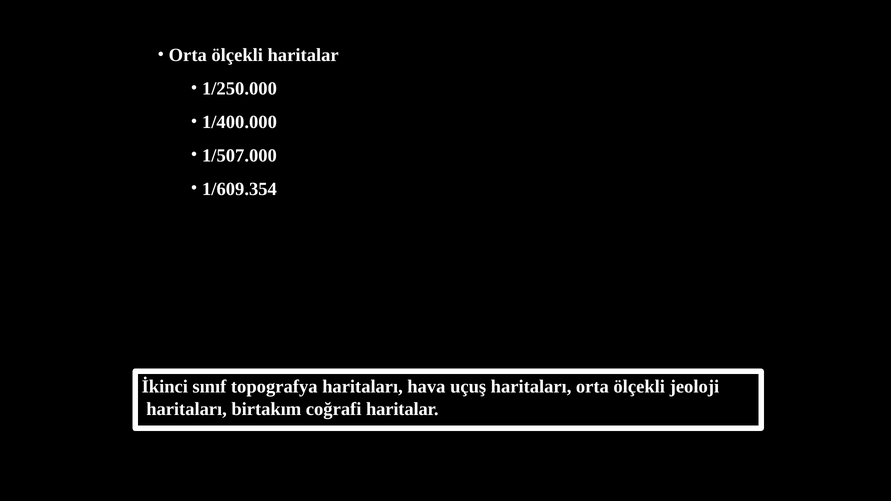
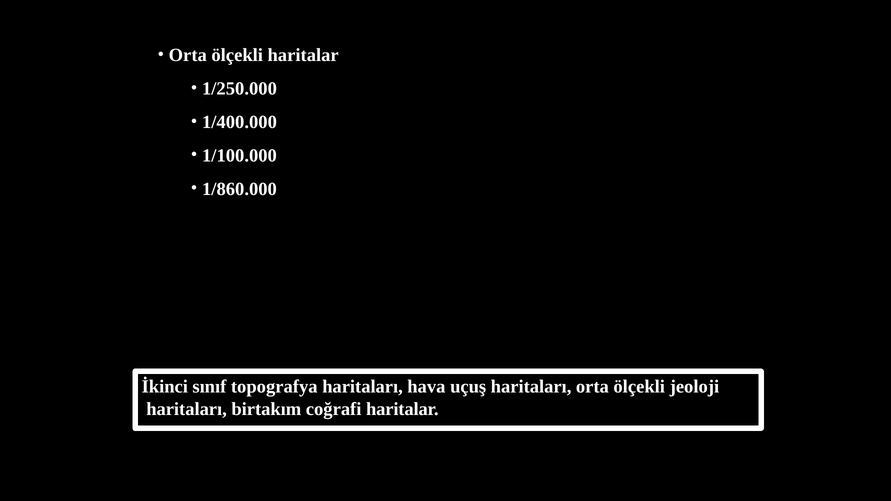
1/507.000: 1/507.000 -> 1/100.000 (239, 156)
1/609.354: 1/609.354 -> 1/860.000 (239, 189)
